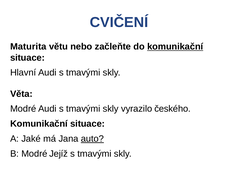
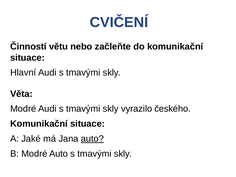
Maturita: Maturita -> Činností (28, 47)
komunikační underline: present -> none (175, 47)
Modré Jejíž: Jejíž -> Auto (59, 154)
